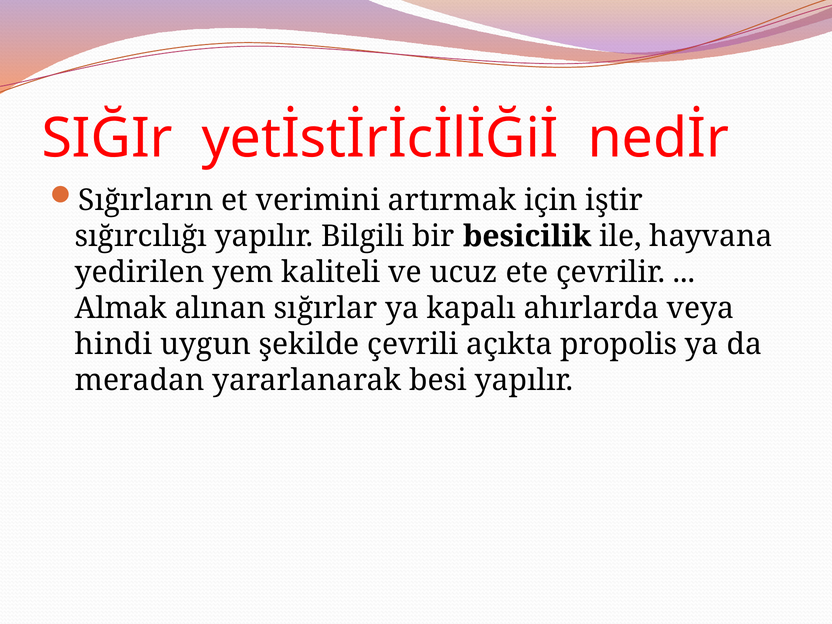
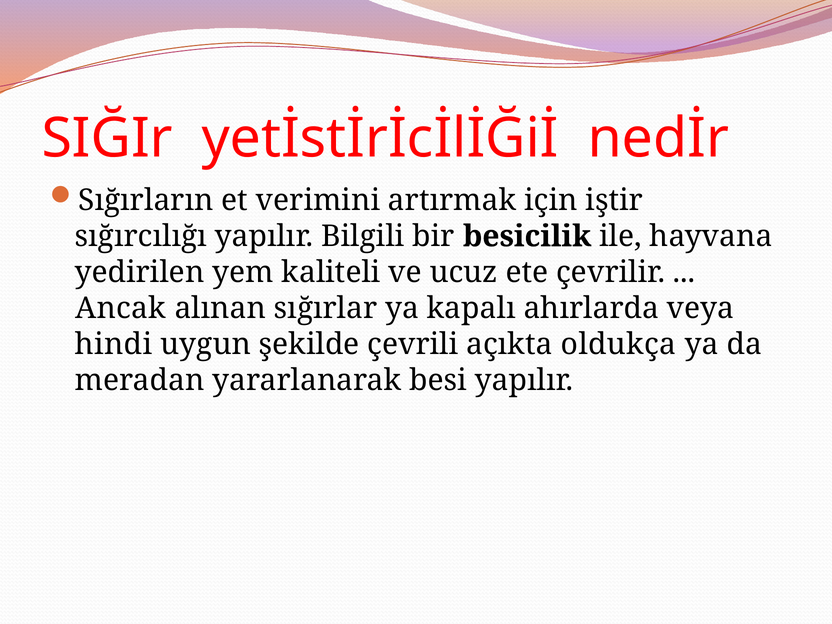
Almak: Almak -> Ancak (121, 308)
propolis: propolis -> oldukça (619, 344)
